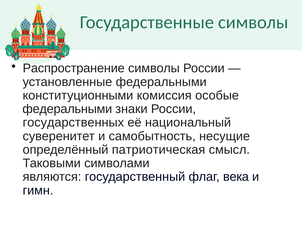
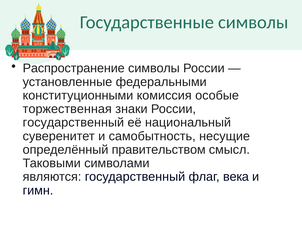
федеральными: федеральными -> торжественная (67, 109)
государственных: государственных -> государственный (73, 123)
патриотическая: патриотическая -> правительством (159, 150)
